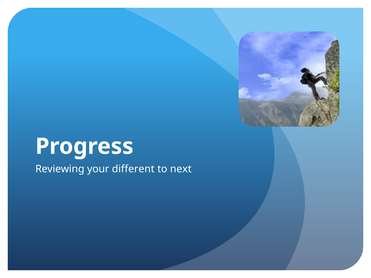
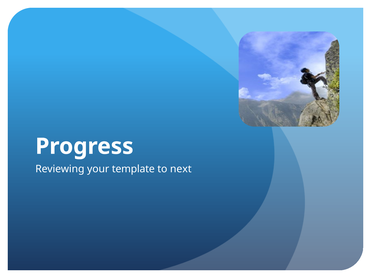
different: different -> template (133, 169)
